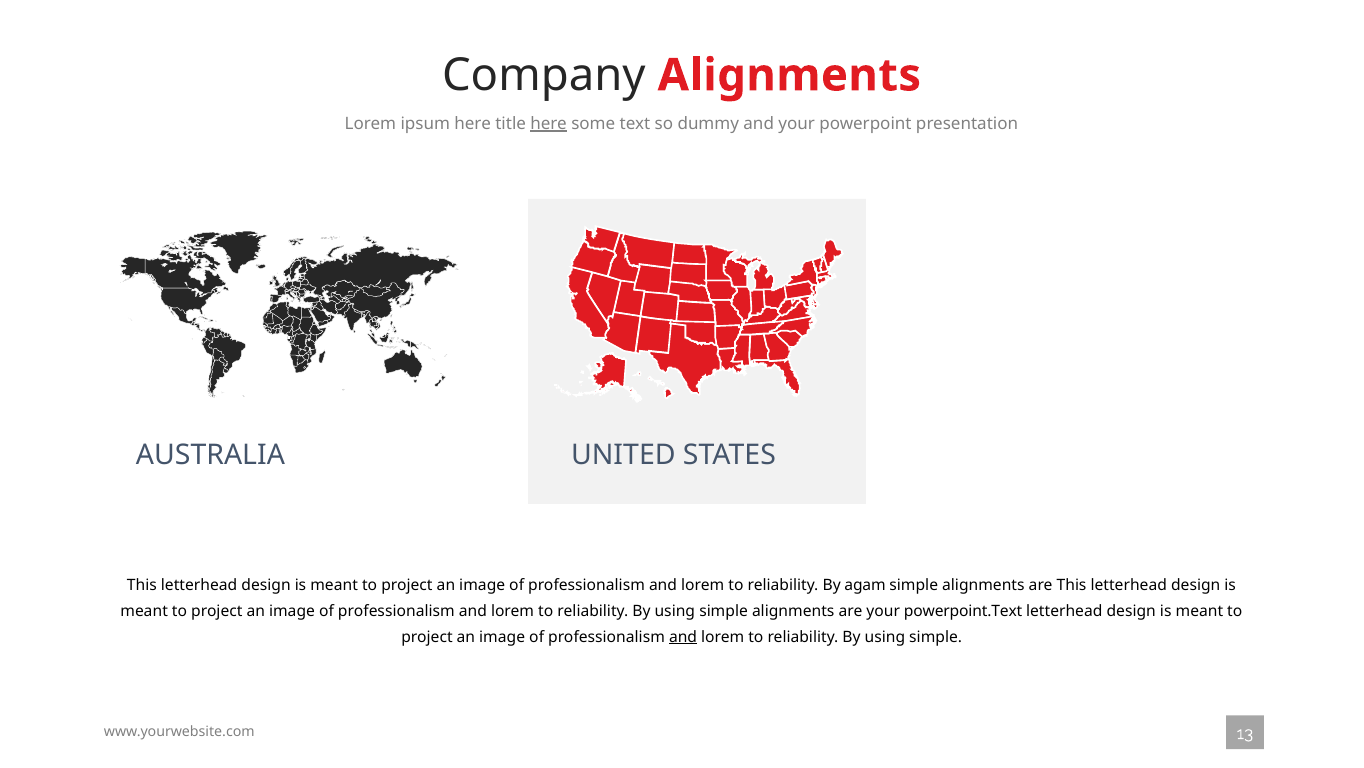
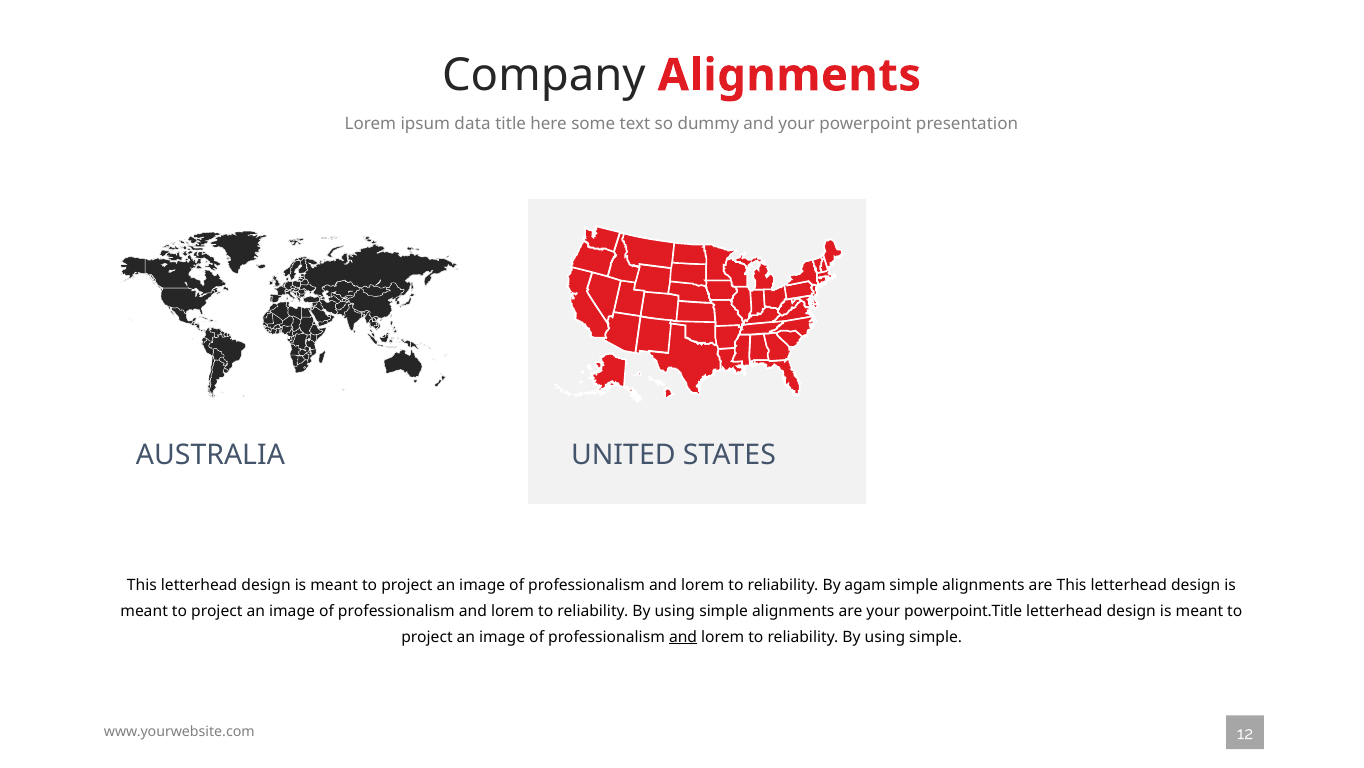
ipsum here: here -> data (473, 124)
here underline: present -> none (549, 124)
powerpoint.Text: powerpoint.Text -> powerpoint.Title (963, 611)
13: 13 -> 12 (1245, 733)
